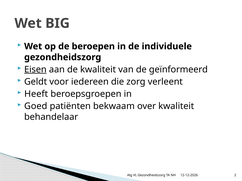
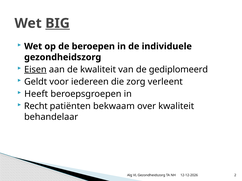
BIG underline: none -> present (58, 23)
geïnformeerd: geïnformeerd -> gediplomeerd (178, 70)
Goed: Goed -> Recht (36, 106)
